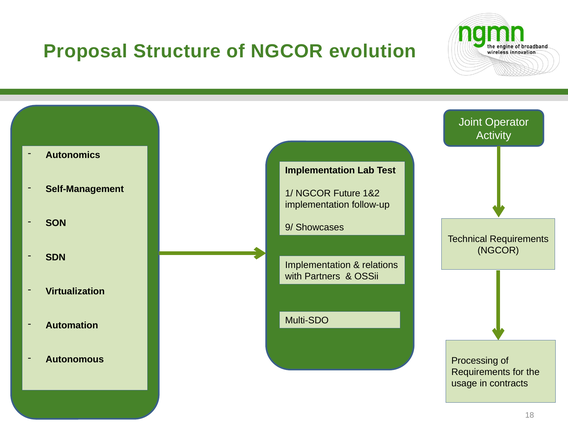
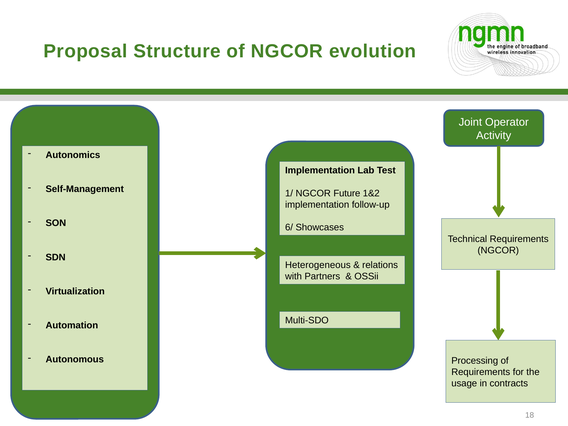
9/: 9/ -> 6/ (289, 227)
Implementation: Implementation -> Heterogeneous (318, 265)
